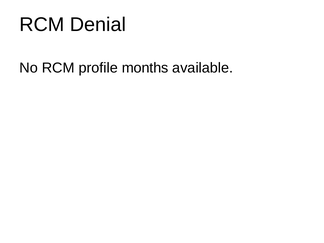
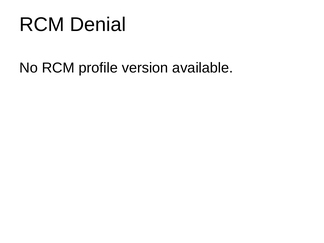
months: months -> version (145, 68)
